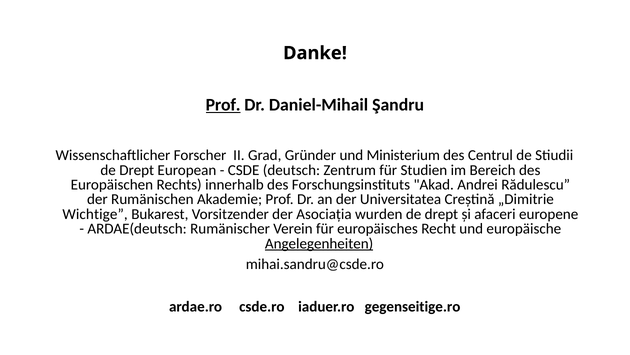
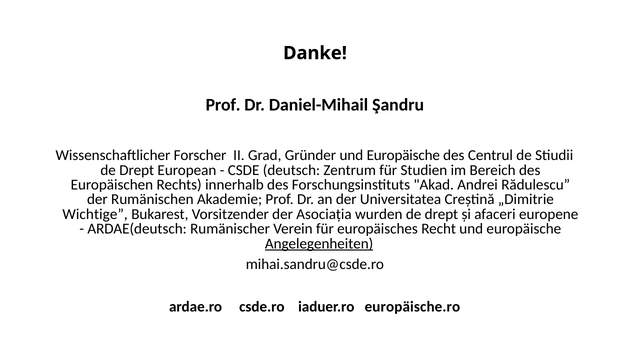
Prof underline: present -> none (223, 105)
Gründer und Ministerium: Ministerium -> Europäische (403, 155)
gegenseitige.ro: gegenseitige.ro -> europäische.ro (412, 306)
